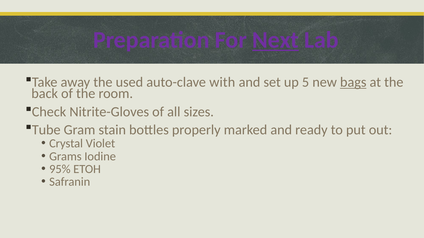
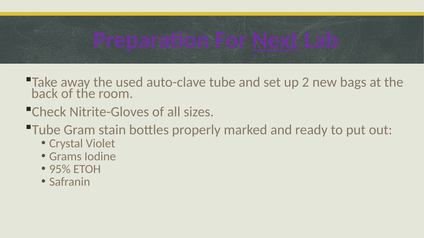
auto-clave with: with -> tube (222, 82)
5: 5 -> 2 (306, 82)
bags underline: present -> none (353, 82)
